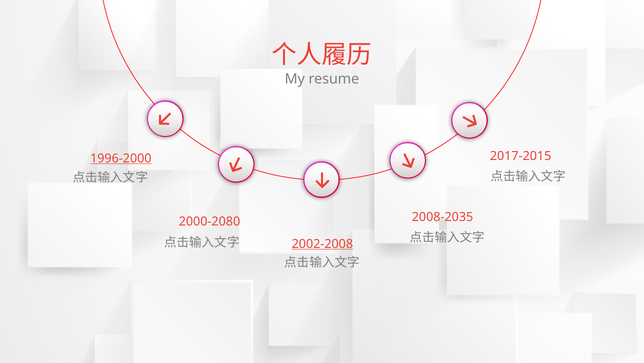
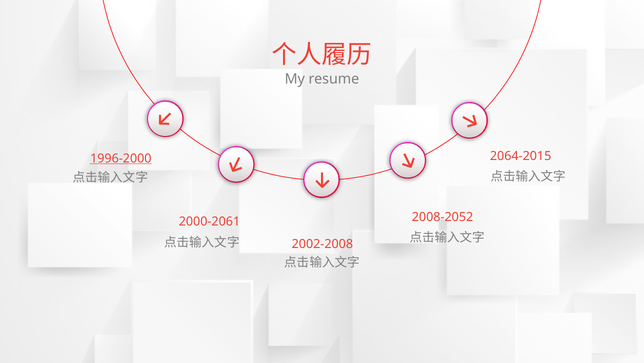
2017-2015: 2017-2015 -> 2064-2015 (521, 156)
2008-2035: 2008-2035 -> 2008-2052 (443, 217)
2000-2080: 2000-2080 -> 2000-2061 (209, 221)
2002-2008 underline: present -> none (322, 243)
